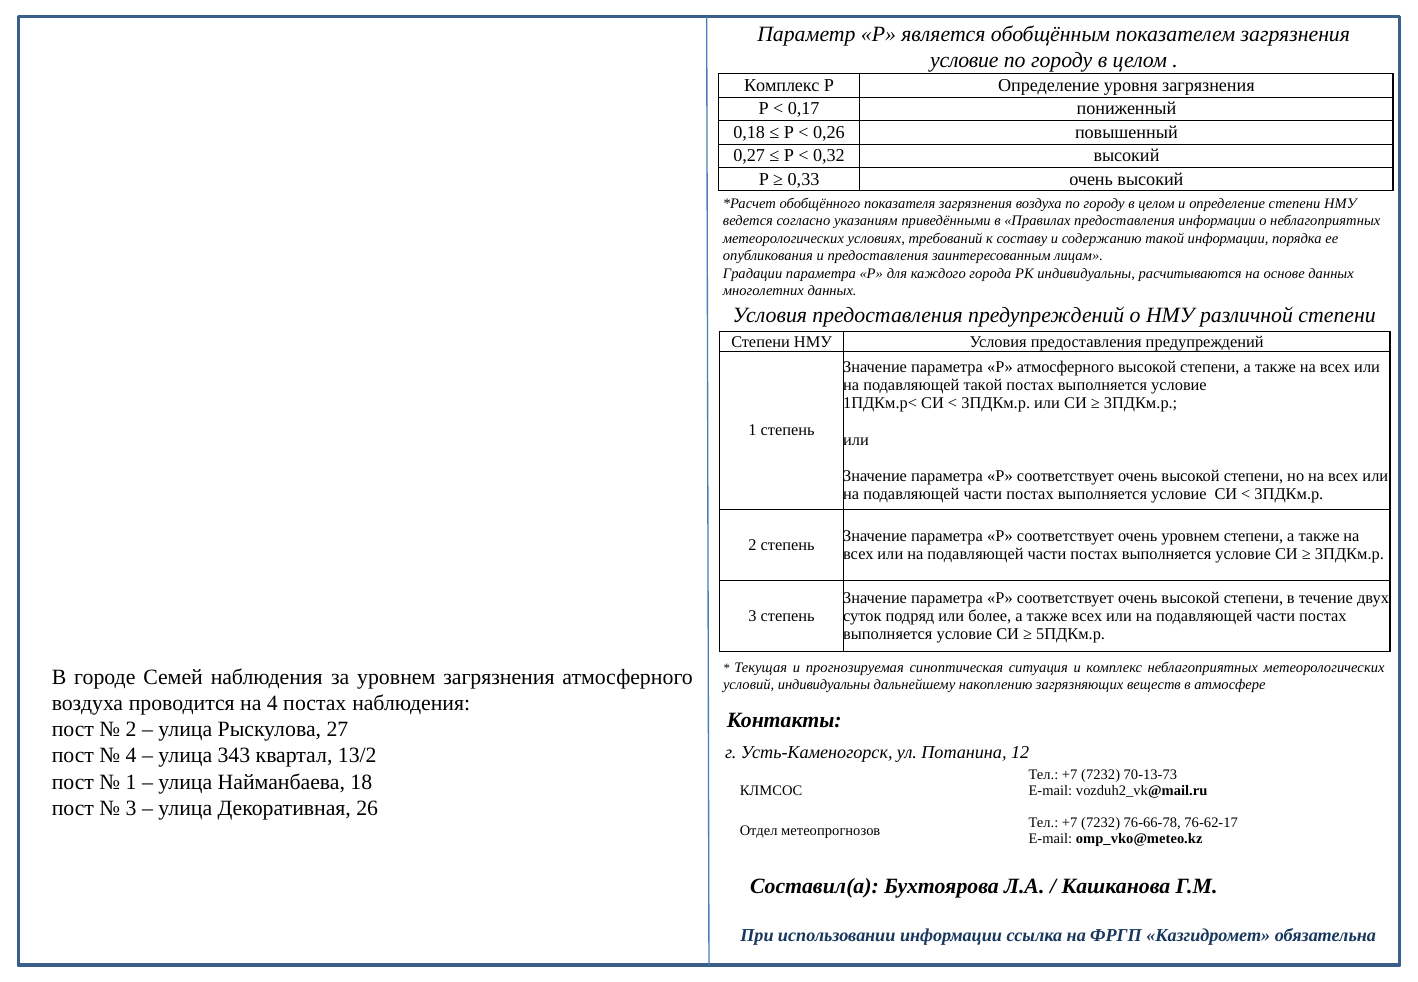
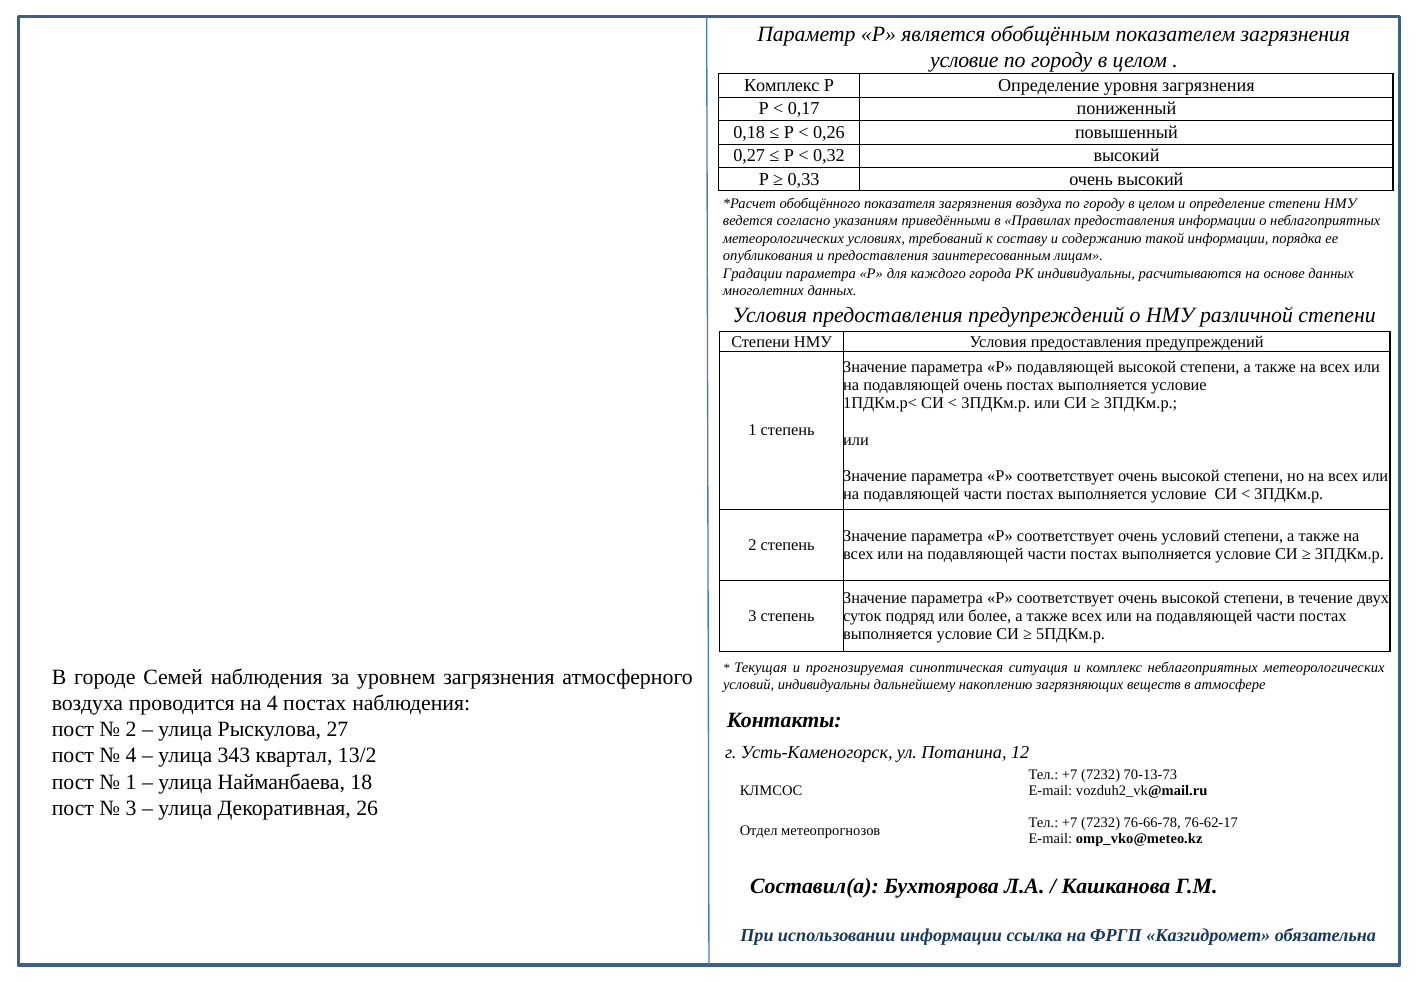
Р атмосферного: атмосферного -> подавляющей (1065, 367)
подавляющей такой: такой -> очень (983, 385)
очень уровнем: уровнем -> условий (1190, 536)
